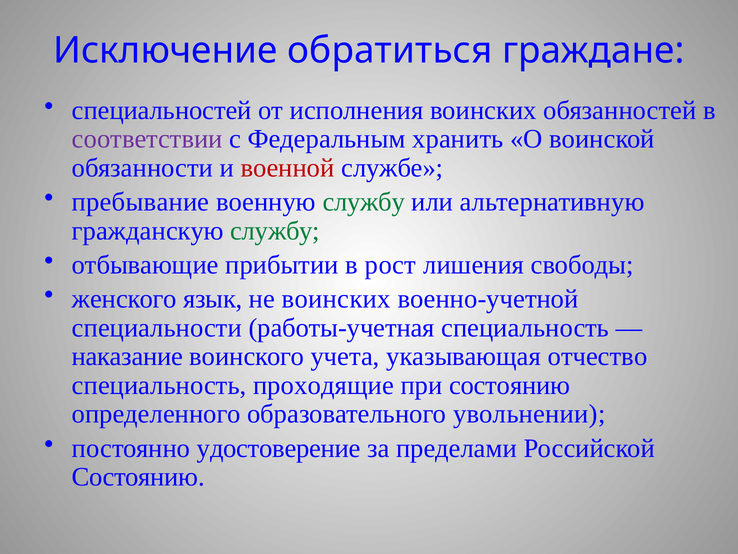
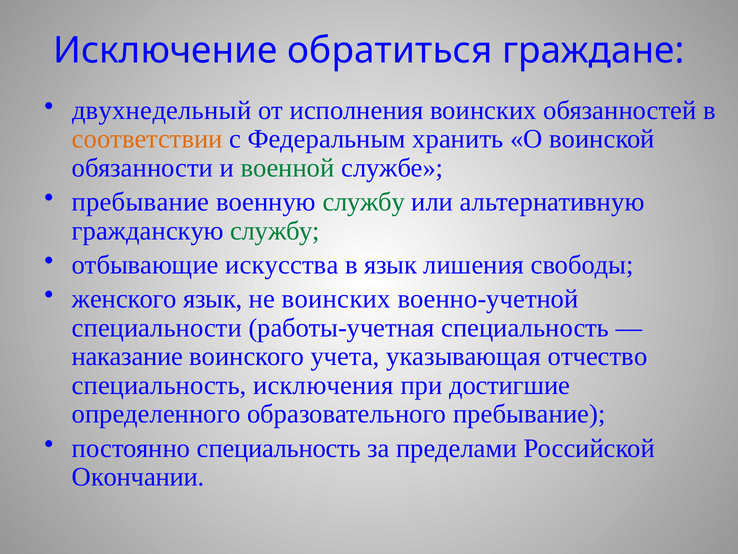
специальностей: специальностей -> двухнедельный (162, 110)
соответствии colour: purple -> orange (147, 139)
военной colour: red -> green (288, 168)
прибытии: прибытии -> искусства (282, 265)
в рост: рост -> язык (391, 265)
проходящие: проходящие -> исключения (323, 385)
при состоянию: состоянию -> достигшие (510, 385)
образовательного увольнении: увольнении -> пребывание (529, 414)
постоянно удостоверение: удостоверение -> специальность (279, 448)
Состоянию: Состоянию -> Окончании (138, 477)
